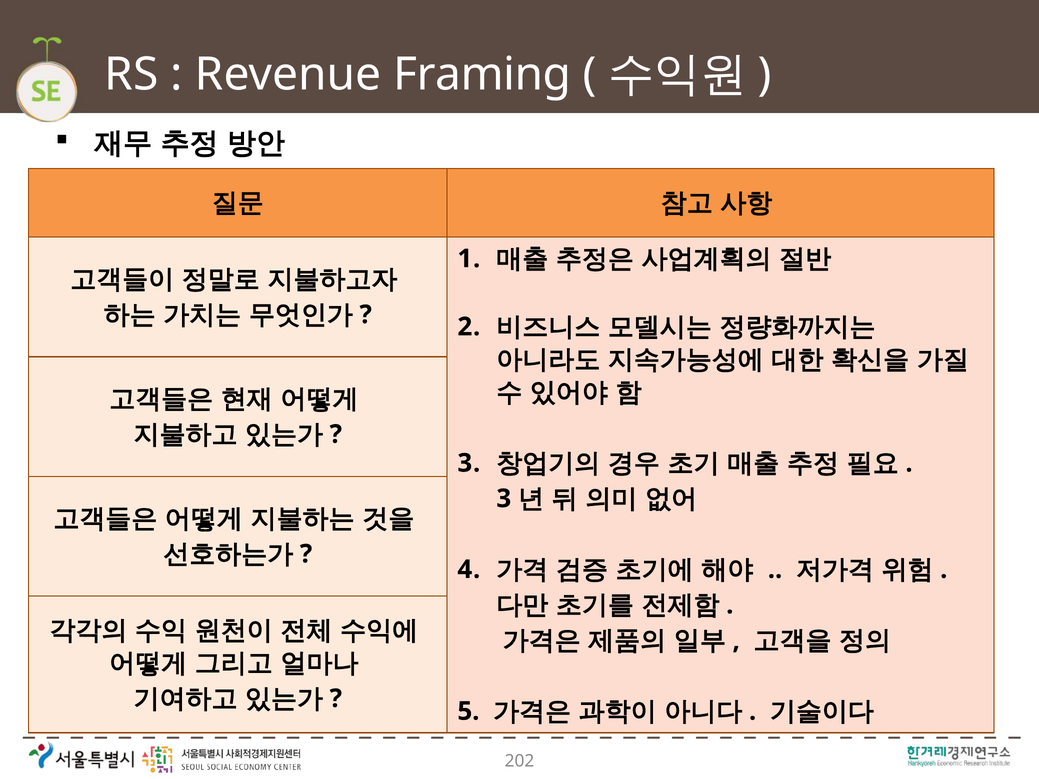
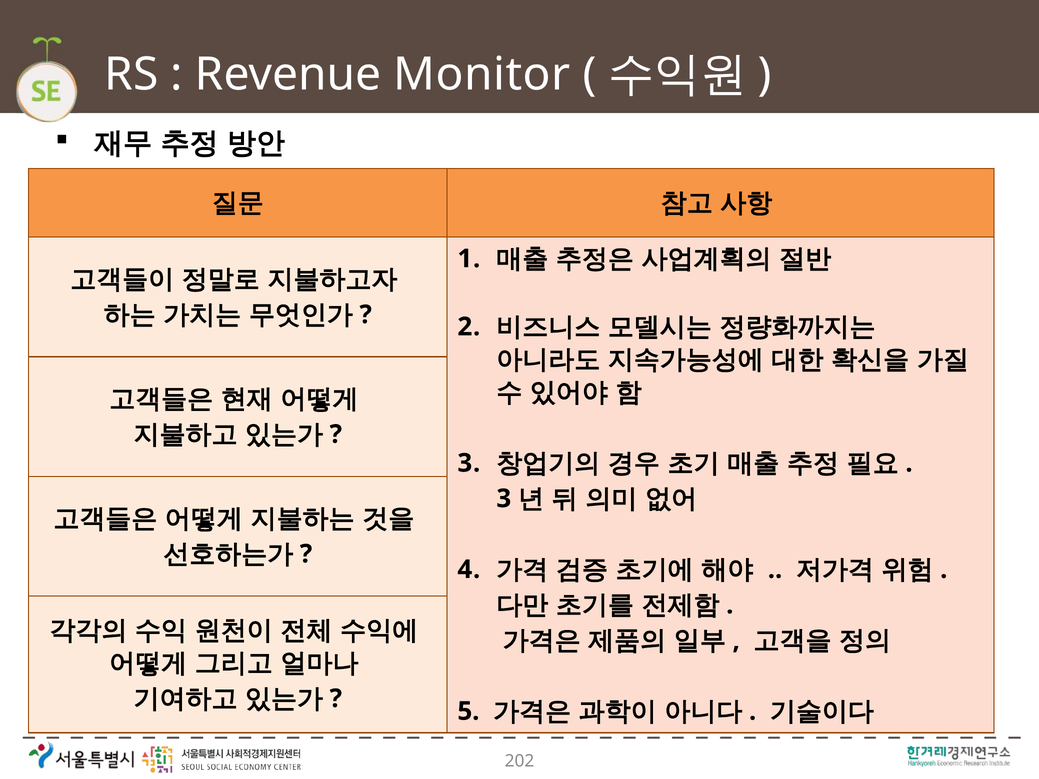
Framing: Framing -> Monitor (482, 75)
